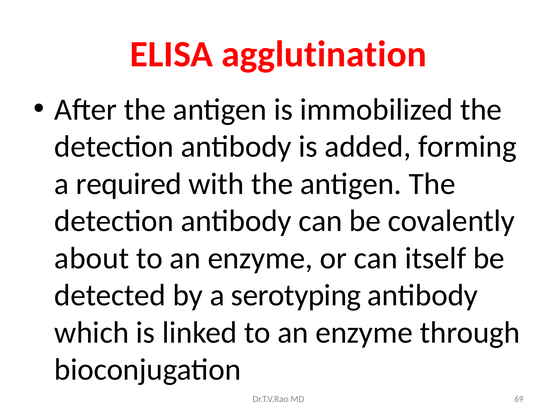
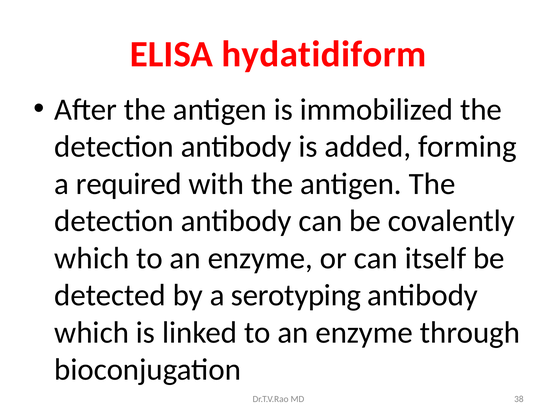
agglutination: agglutination -> hydatidiform (324, 54)
about: about -> which (92, 258)
69: 69 -> 38 (519, 399)
